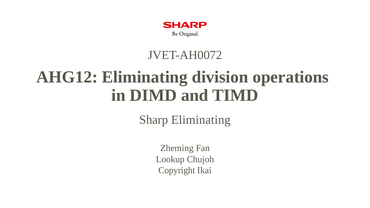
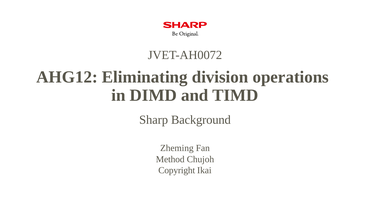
Sharp Eliminating: Eliminating -> Background (201, 120)
Lookup: Lookup -> Method (170, 159)
